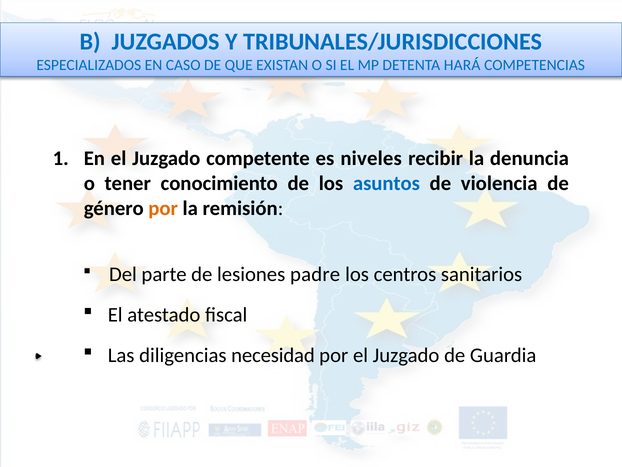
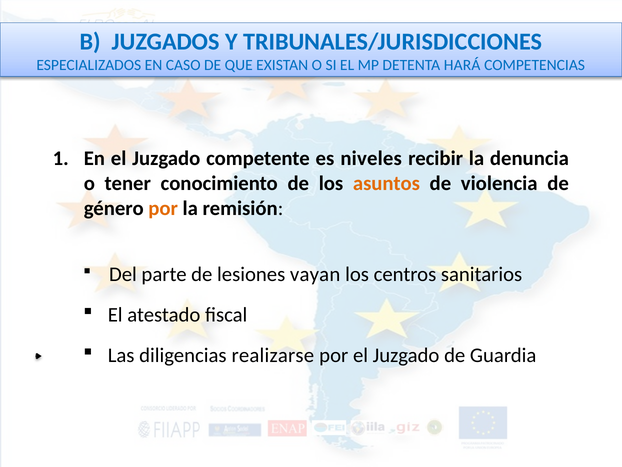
asuntos colour: blue -> orange (386, 183)
padre: padre -> vayan (315, 274)
necesidad: necesidad -> realizarse (273, 355)
